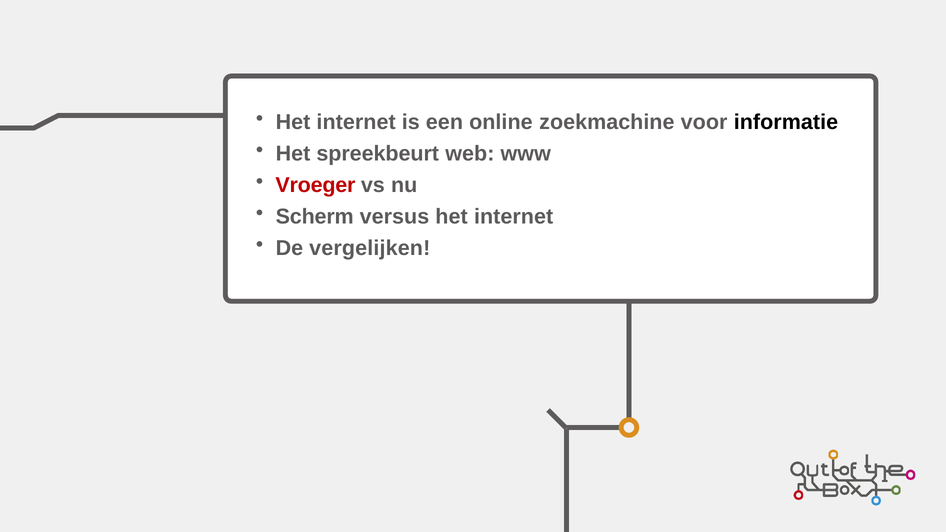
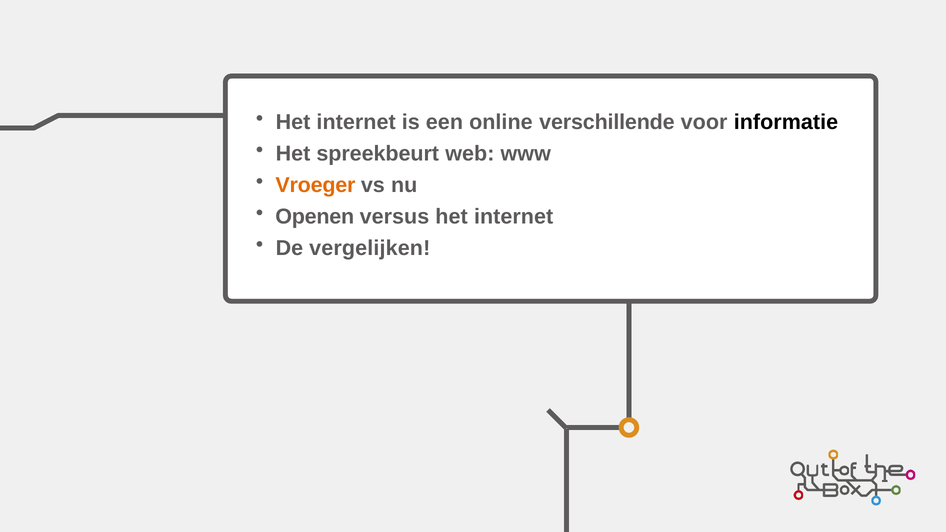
zoekmachine: zoekmachine -> verschillende (607, 122)
Vroeger colour: red -> orange (315, 185)
Scherm: Scherm -> Openen (315, 217)
